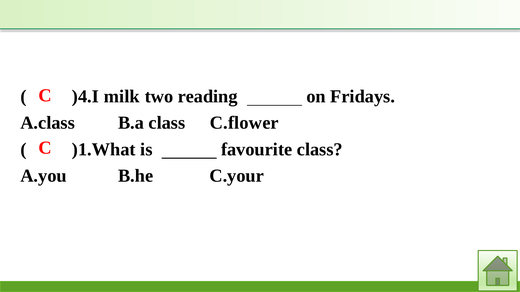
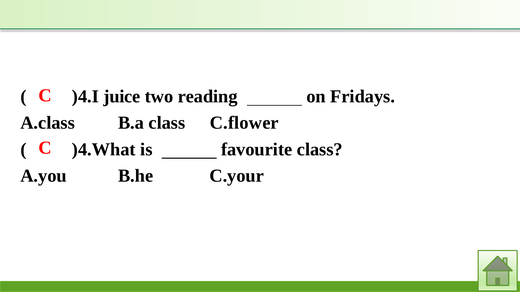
milk: milk -> juice (122, 97)
)1.What: )1.What -> )4.What (104, 150)
